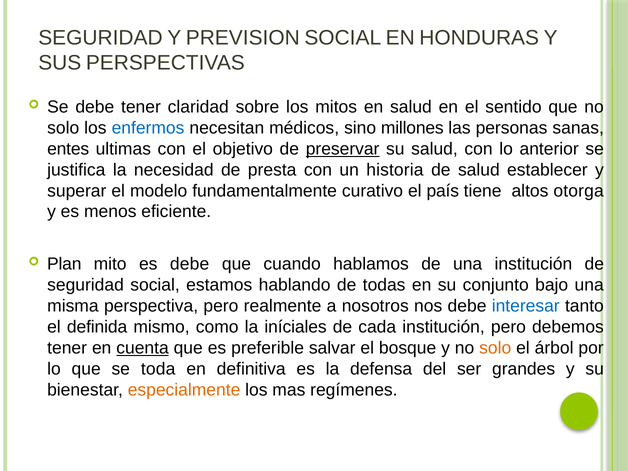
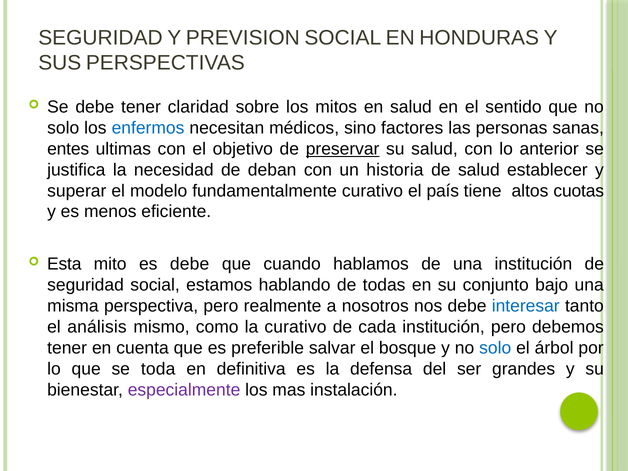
millones: millones -> factores (412, 128)
presta: presta -> deban (272, 170)
otorga: otorga -> cuotas (579, 191)
Plan: Plan -> Esta (64, 264)
definida: definida -> análisis (97, 327)
la iníciales: iníciales -> curativo (295, 327)
cuenta underline: present -> none (143, 348)
solo colour: orange -> blue (495, 348)
especialmente colour: orange -> purple (184, 390)
regímenes: regímenes -> instalación (354, 390)
